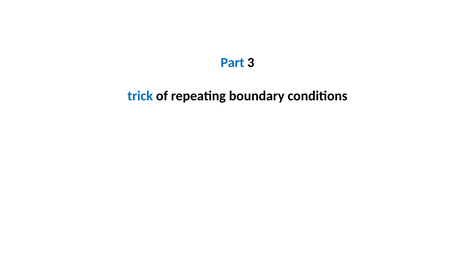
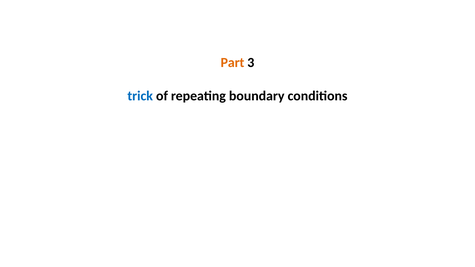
Part colour: blue -> orange (232, 63)
